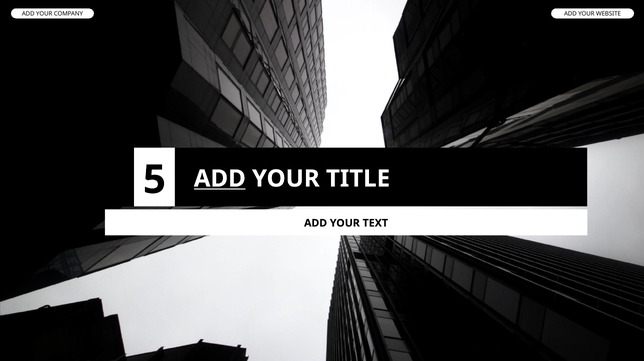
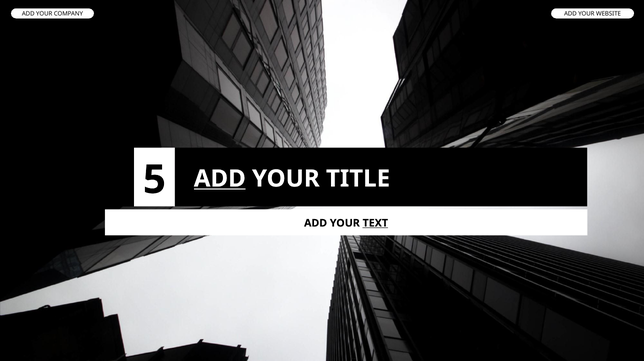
TEXT underline: none -> present (375, 223)
